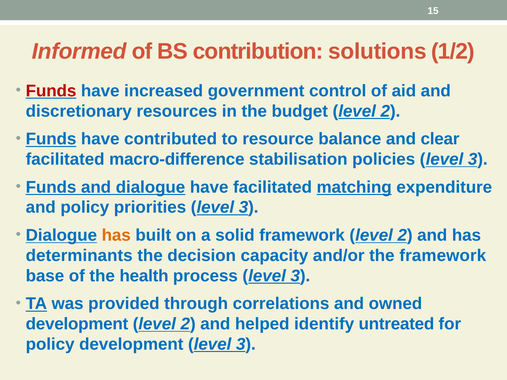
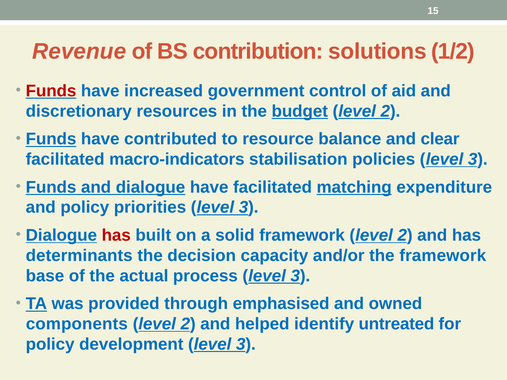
Informed: Informed -> Revenue (79, 52)
budget underline: none -> present (300, 111)
macro-difference: macro-difference -> macro-indicators (177, 159)
has colour: orange -> red (116, 235)
health: health -> actual (144, 276)
correlations: correlations -> emphasised (281, 304)
development: development -> components (77, 324)
